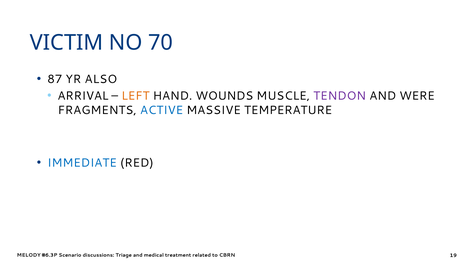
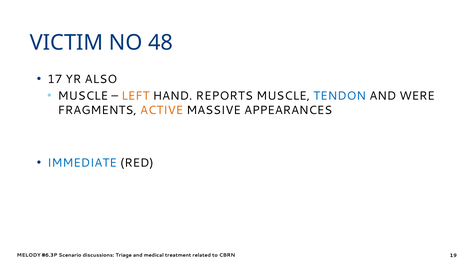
70: 70 -> 48 (161, 43)
87: 87 -> 17 (55, 79)
ARRIVAL: ARRIVAL -> MUSCLE (83, 96)
WOUNDS: WOUNDS -> REPORTS (224, 96)
TENDON colour: purple -> blue (340, 96)
ACTIVE colour: blue -> orange (162, 110)
TEMPERATURE: TEMPERATURE -> APPEARANCES (288, 110)
